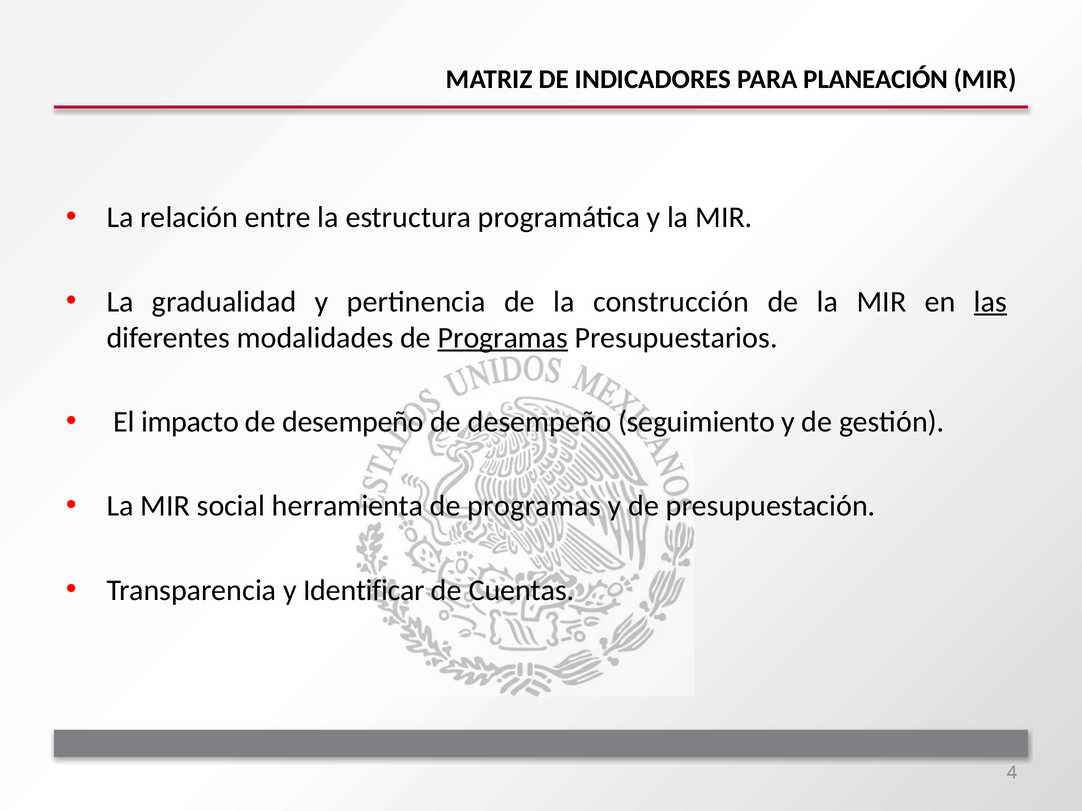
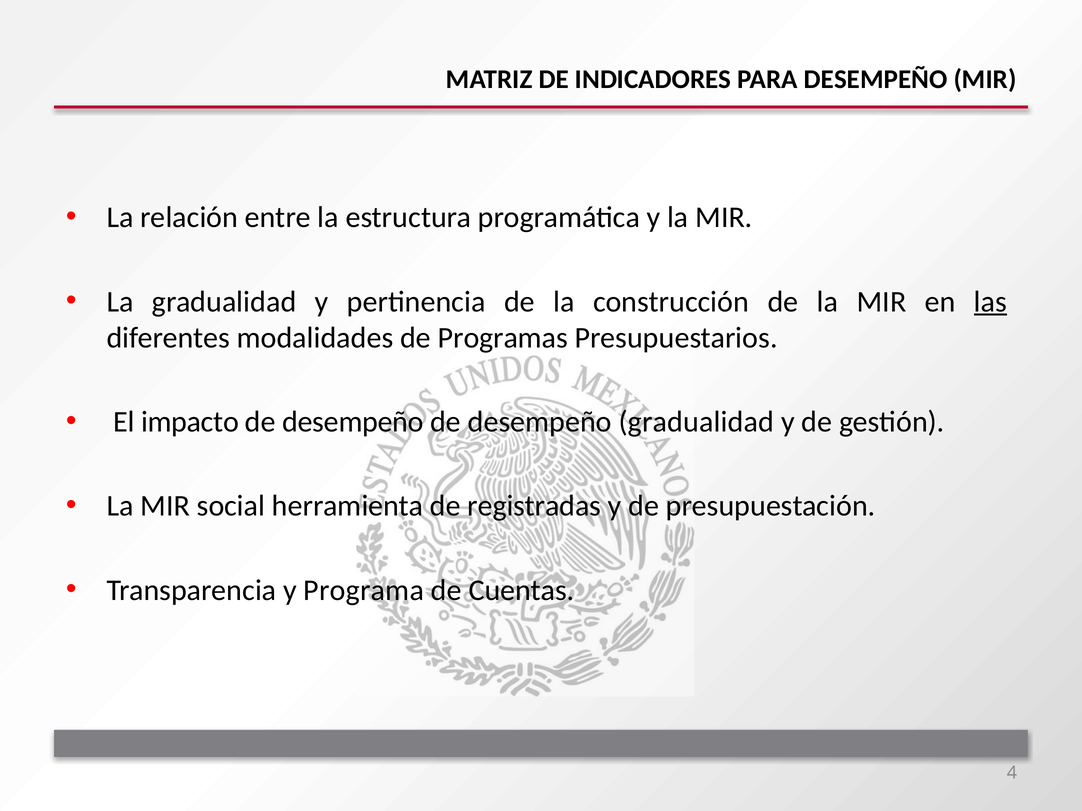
PARA PLANEACIÓN: PLANEACIÓN -> DESEMPEÑO (876, 80)
Programas underline: present -> none (503, 338)
desempeño seguimiento: seguimiento -> gradualidad (696, 422)
herramienta de programas: programas -> registradas (534, 506)
Identificar: Identificar -> Programa (364, 590)
